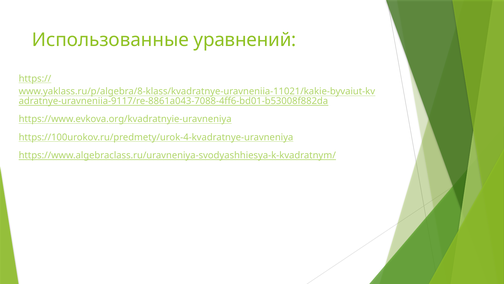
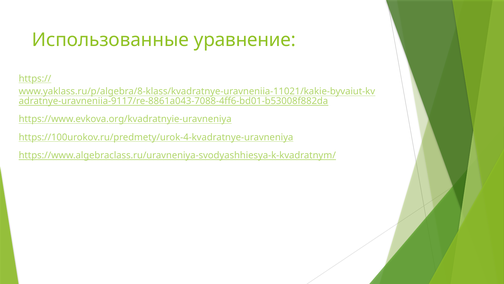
уравнений: уравнений -> уравнение (245, 40)
